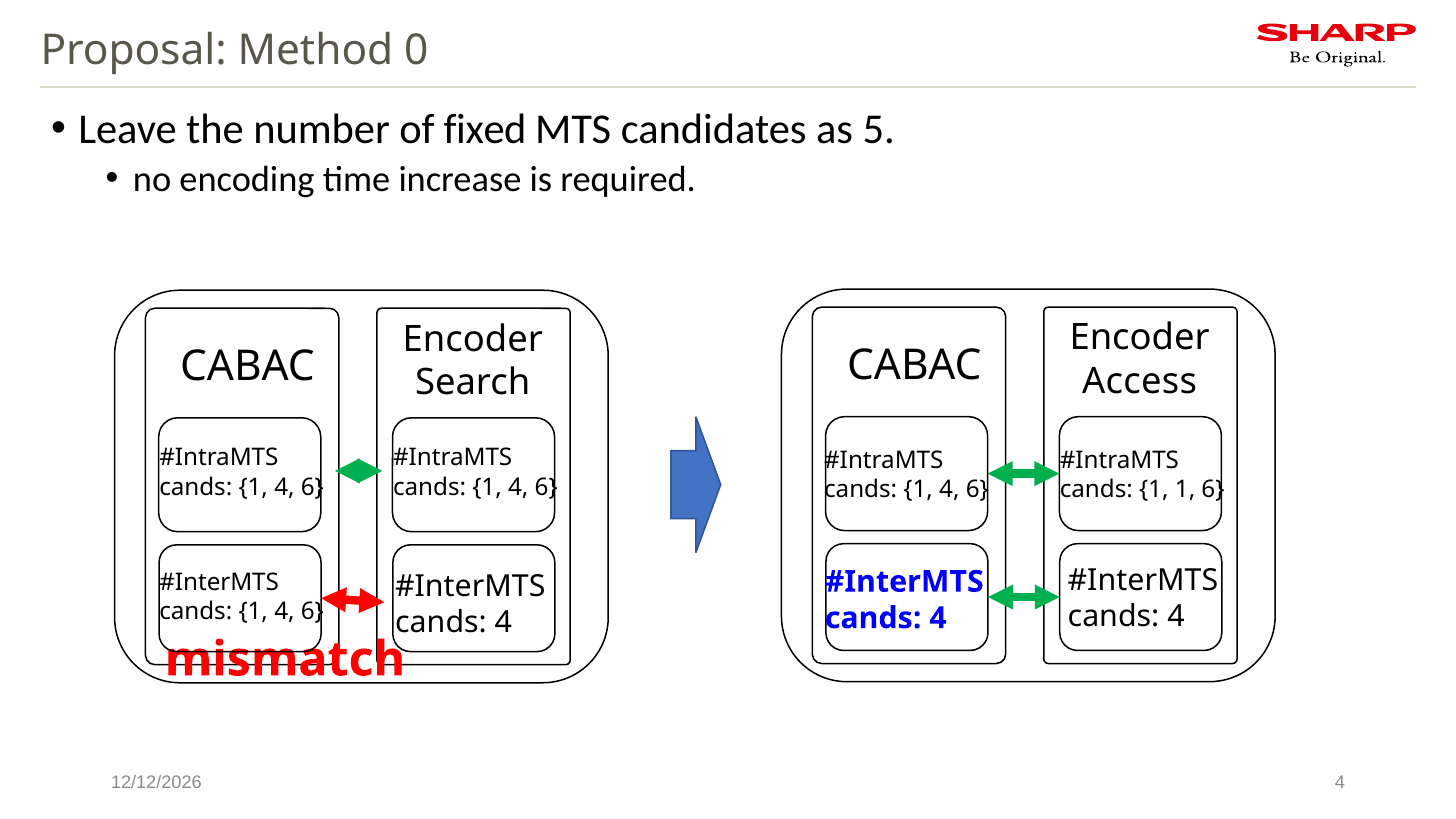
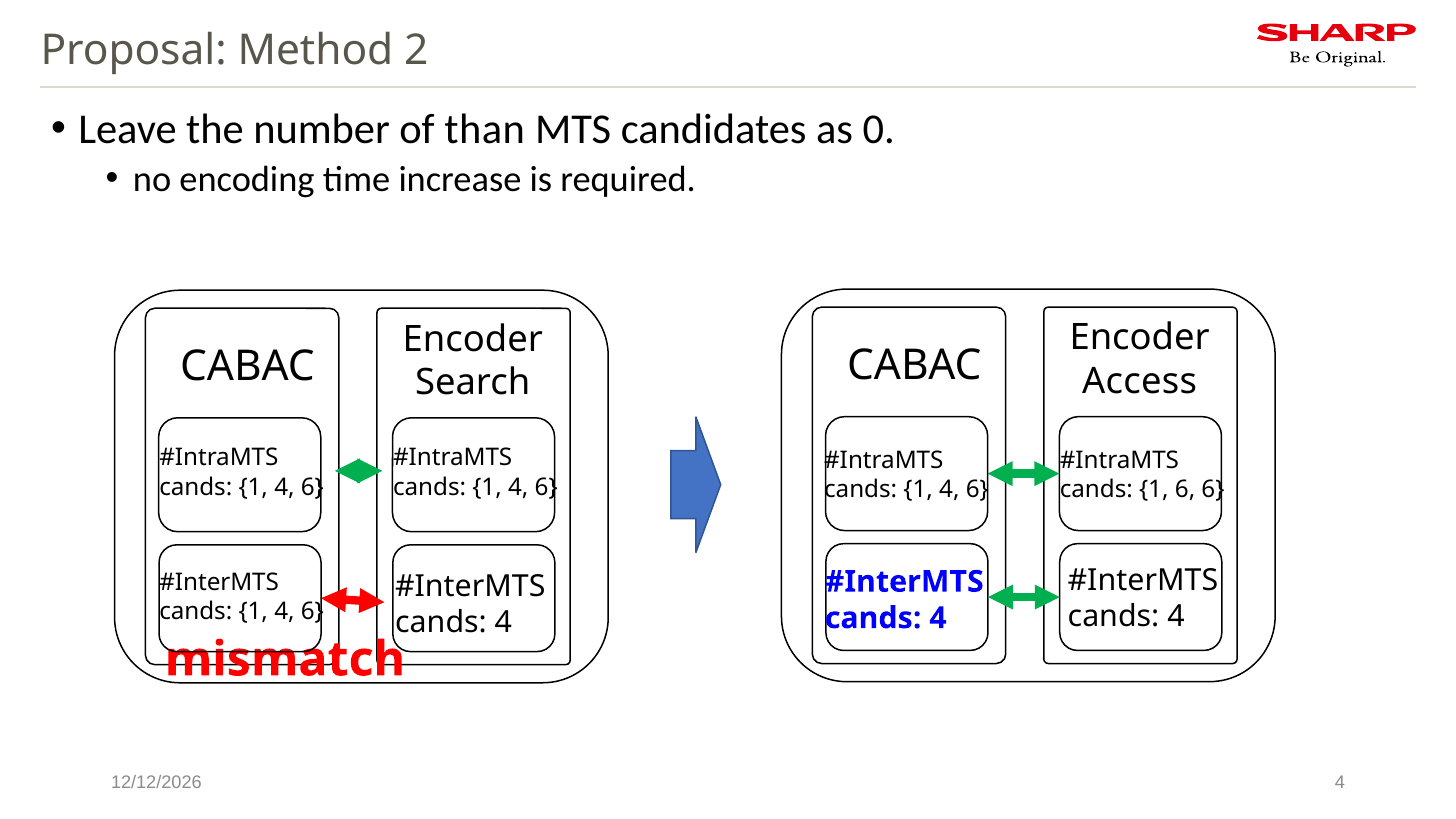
0: 0 -> 2 (416, 51)
fixed: fixed -> than (485, 129)
5: 5 -> 0 (879, 129)
1 1: 1 -> 6 (1185, 489)
